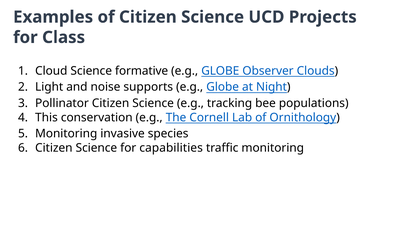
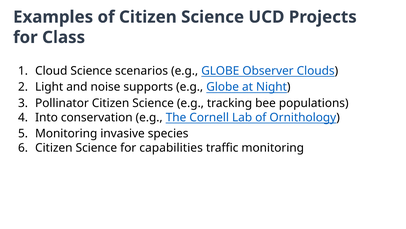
formative: formative -> scenarios (142, 71)
This: This -> Into (46, 117)
